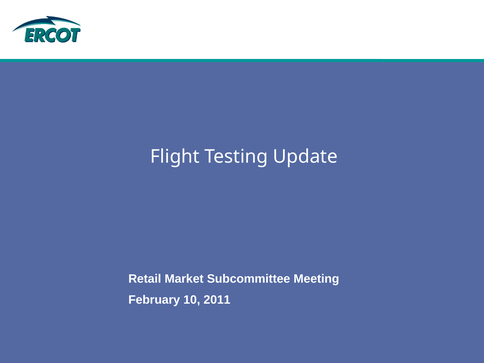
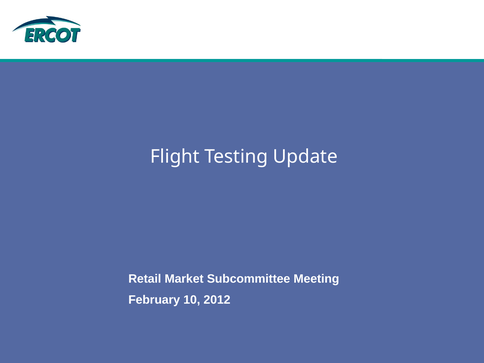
2011: 2011 -> 2012 (217, 300)
